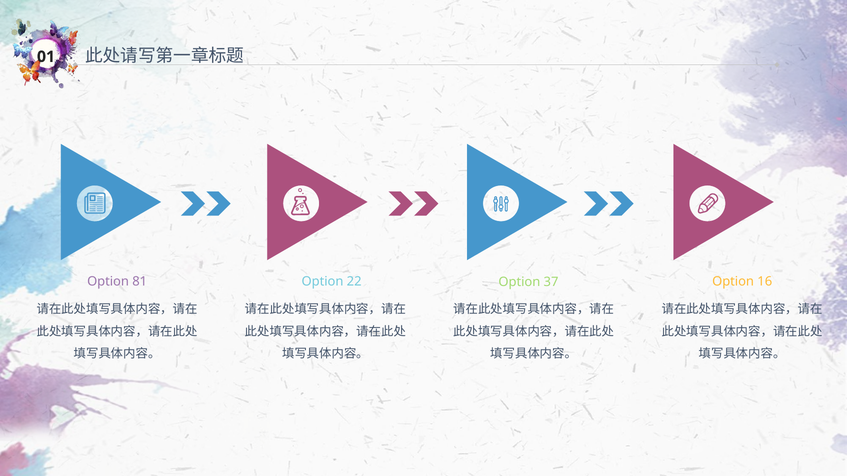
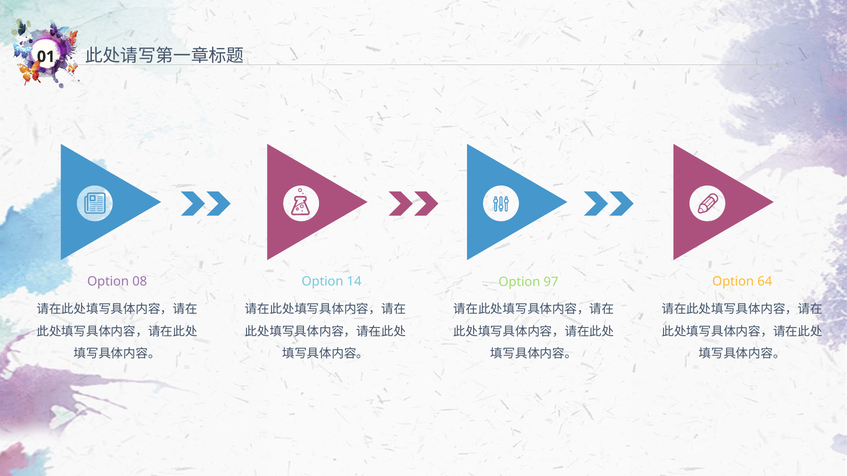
81: 81 -> 08 (140, 282)
22: 22 -> 14 (354, 282)
16: 16 -> 64 (765, 282)
37: 37 -> 97 (551, 282)
